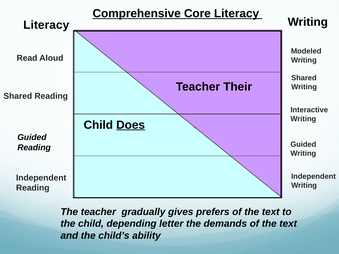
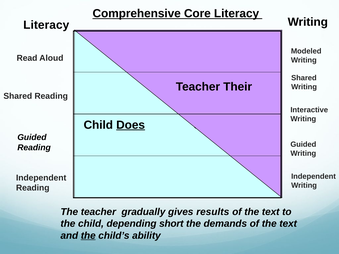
prefers: prefers -> results (213, 212)
letter: letter -> short (171, 224)
the underline: none -> present (88, 236)
